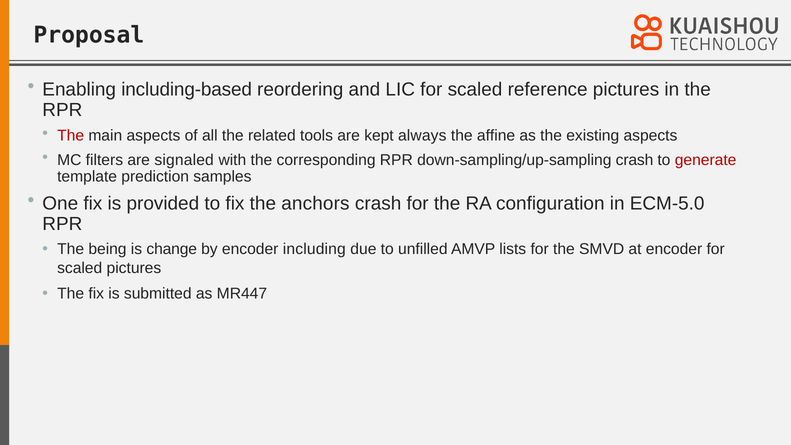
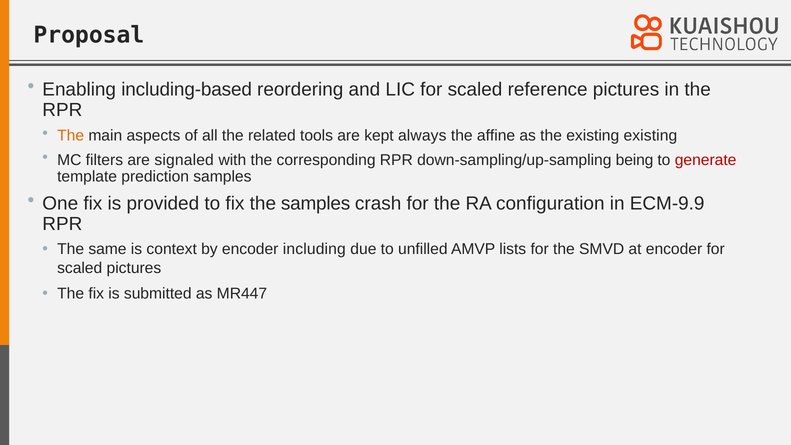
The colour: red -> orange (71, 136)
existing aspects: aspects -> existing (650, 136)
down-sampling/up-sampling crash: crash -> being (635, 160)
the anchors: anchors -> samples (316, 203)
ECM-5.0: ECM-5.0 -> ECM-9.9 (667, 203)
being: being -> same (107, 249)
change: change -> context (172, 249)
